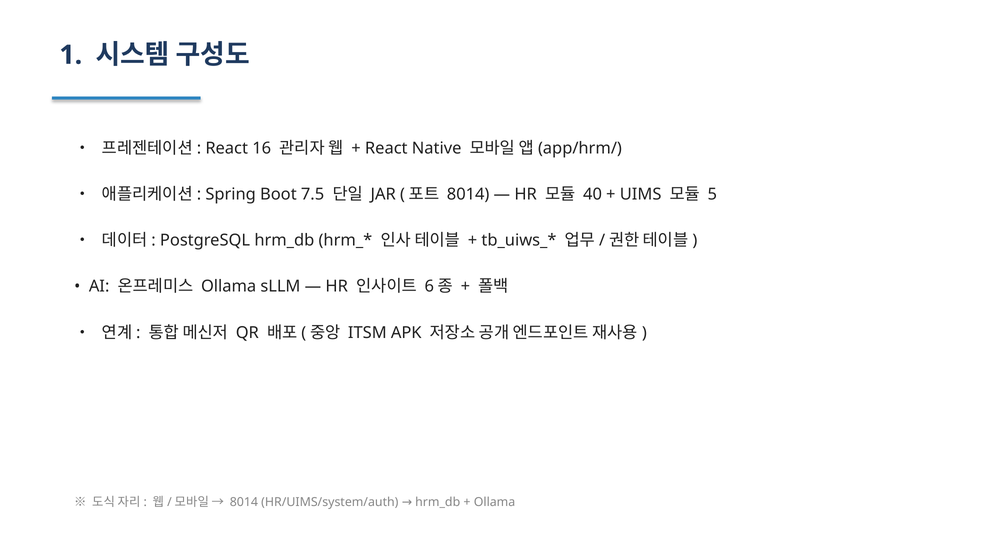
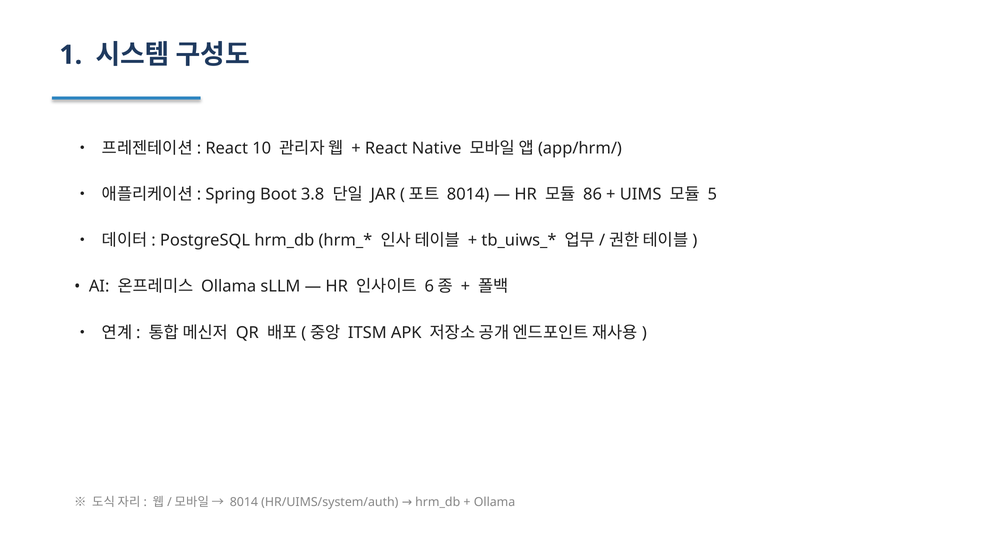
16: 16 -> 10 (262, 149)
7.5: 7.5 -> 3.8 (313, 195)
40: 40 -> 86 (593, 195)
